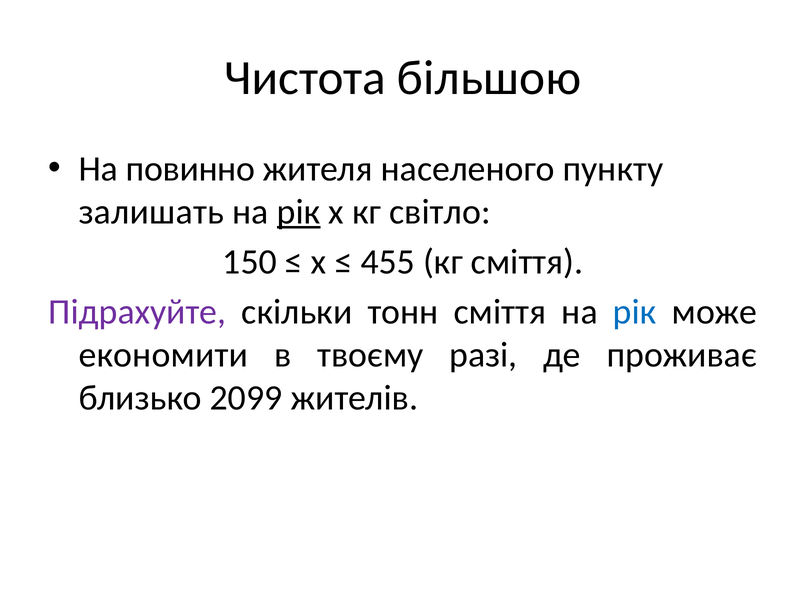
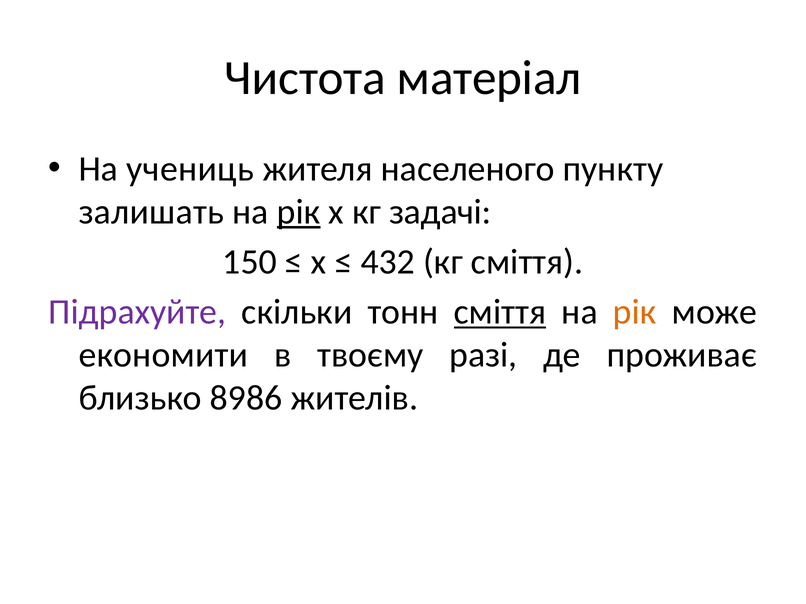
більшою: більшою -> матеріал (489, 78)
повинно: повинно -> учениць (190, 169)
світло: світло -> задачі (440, 212)
455: 455 -> 432 (388, 262)
сміття underline: none -> present (500, 312)
рік colour: blue -> orange (635, 312)
2099: 2099 -> 8986 (246, 398)
